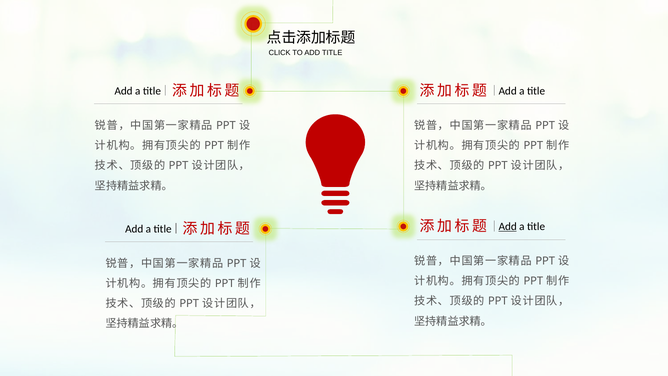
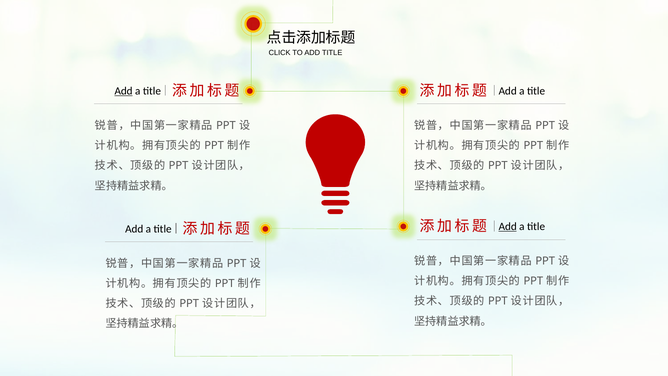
Add underline: none -> present (124, 91)
